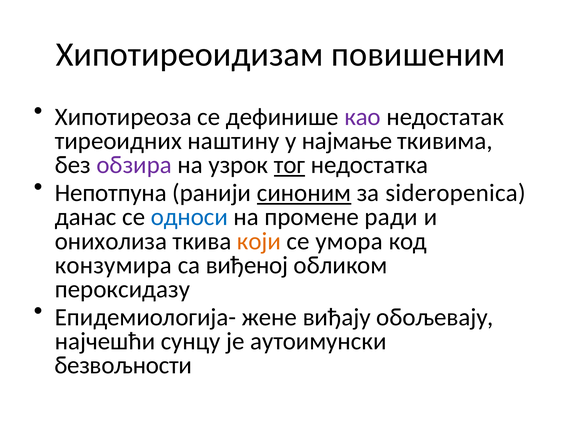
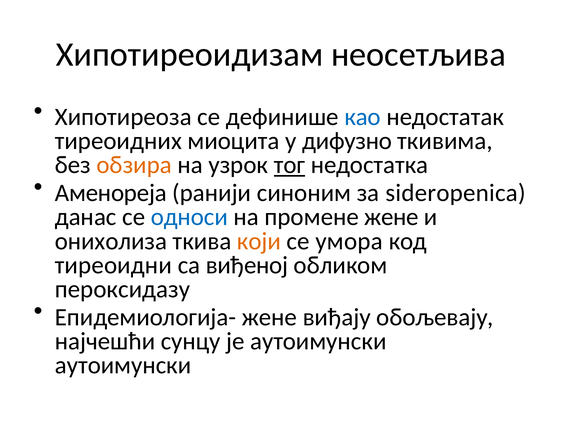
повишеним: повишеним -> неосетљива (418, 54)
као colour: purple -> blue (363, 117)
наштину: наштину -> миоцита (234, 141)
најмање: најмање -> дифузно (347, 141)
обзира colour: purple -> orange (134, 165)
Непотпуна: Непотпуна -> Аменореја (111, 193)
синоним underline: present -> none (304, 193)
промене ради: ради -> жене (391, 217)
конзумира: конзумира -> тиреоидни (113, 265)
безвољности: безвољности -> аутоимунски (123, 365)
